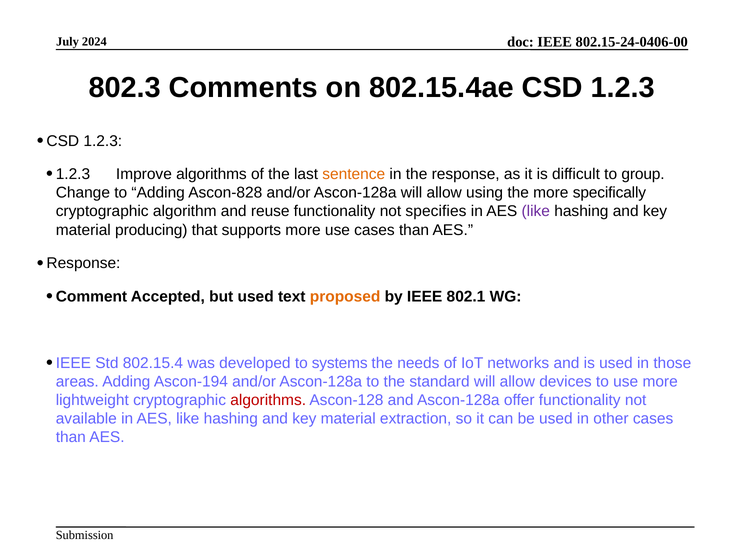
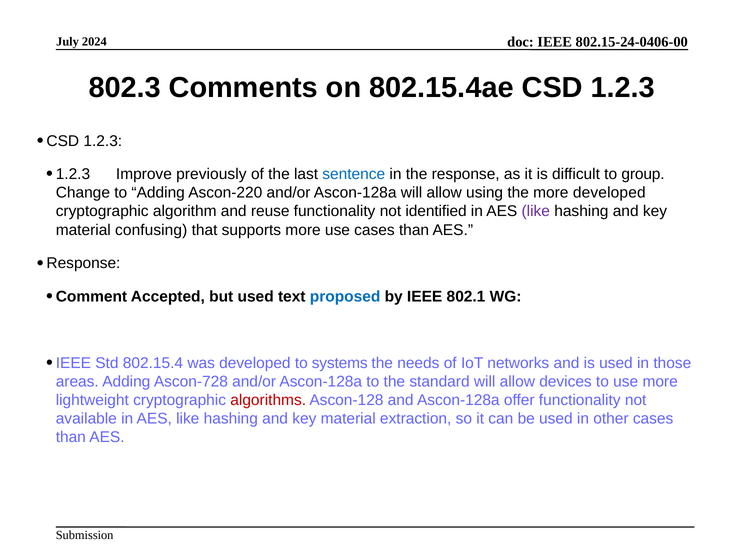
Improve algorithms: algorithms -> previously (211, 174)
sentence colour: orange -> blue (354, 174)
Ascon-828: Ascon-828 -> Ascon-220 (225, 193)
more specifically: specifically -> developed (609, 193)
specifies: specifies -> identified (436, 211)
producing: producing -> confusing (151, 230)
proposed colour: orange -> blue (345, 296)
Ascon-194: Ascon-194 -> Ascon-728 (191, 382)
